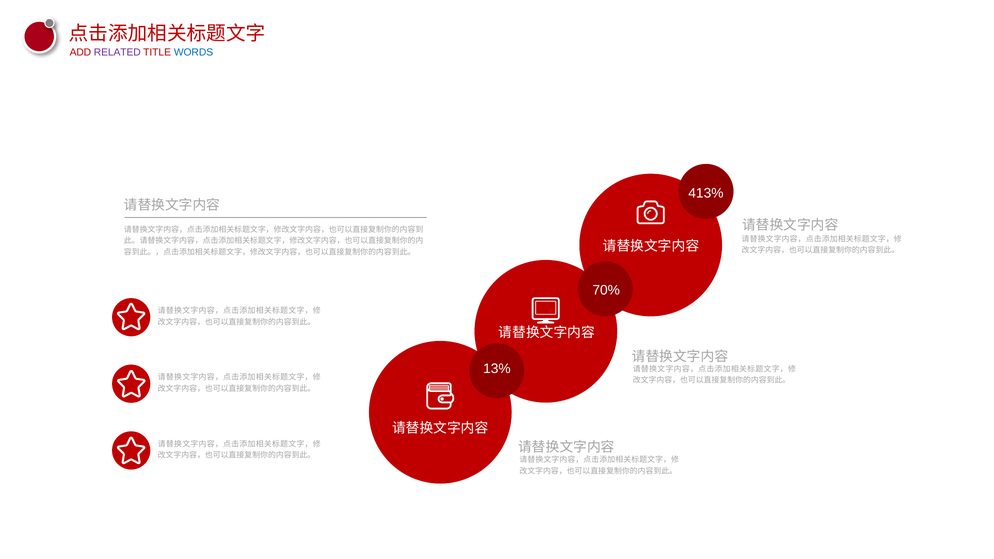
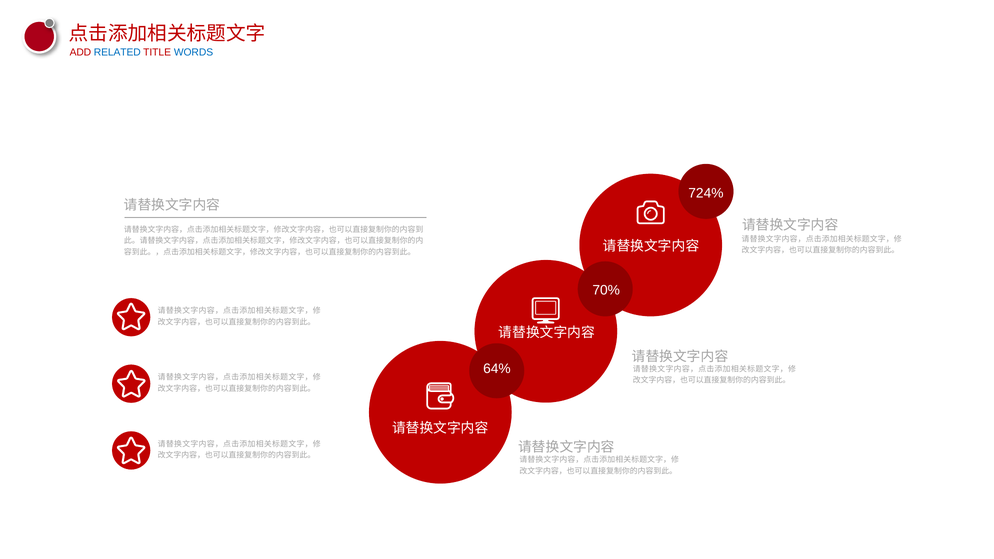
RELATED colour: purple -> blue (117, 52)
413%: 413% -> 724% (706, 193)
13%: 13% -> 64% (497, 369)
